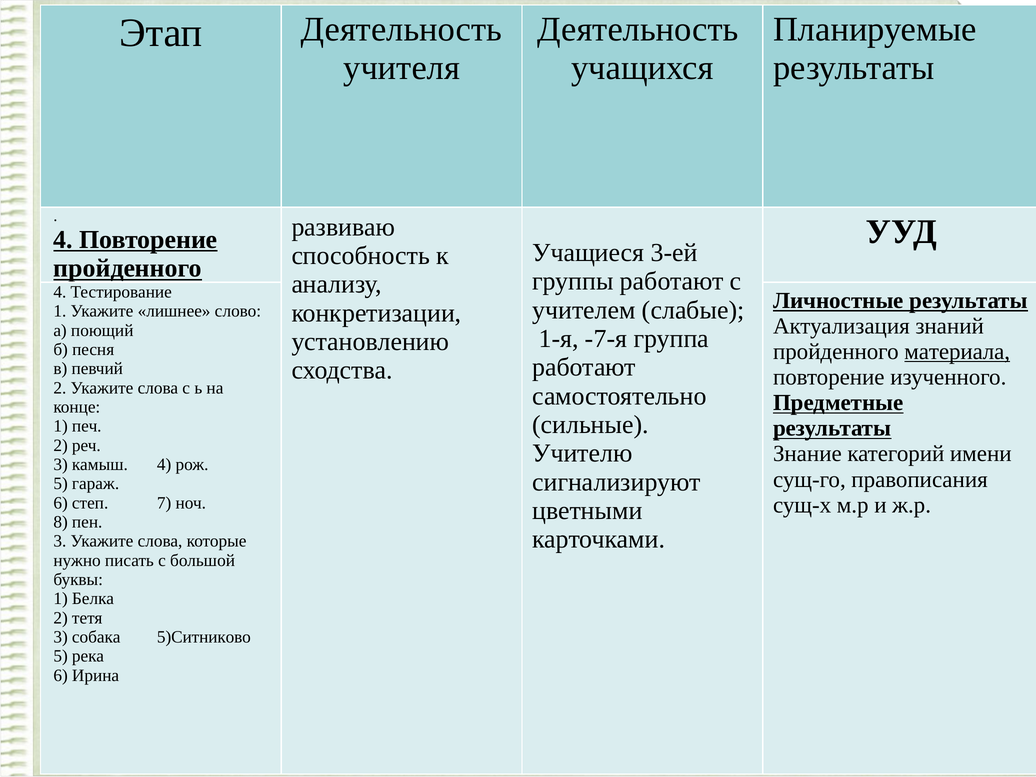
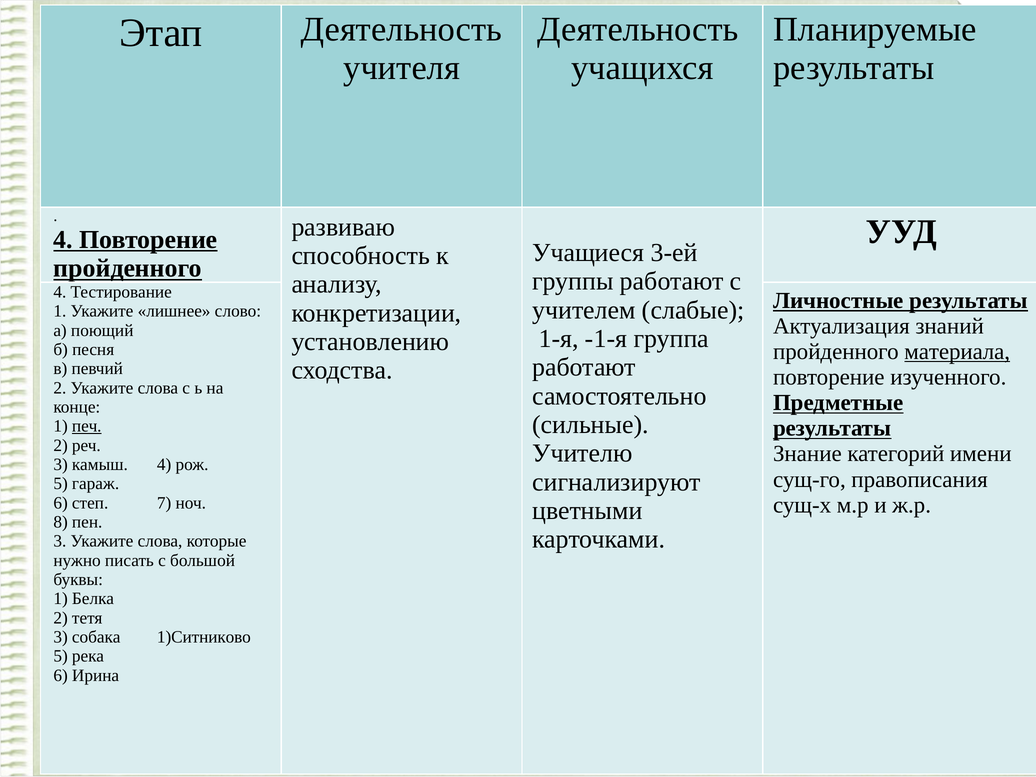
-7-я: -7-я -> -1-я (606, 339)
печ underline: none -> present (87, 426)
5)Ситниково: 5)Ситниково -> 1)Ситниково (204, 637)
